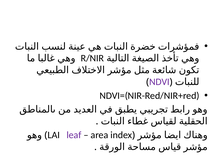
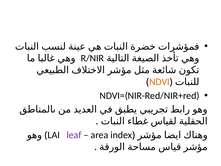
NDVI colour: purple -> orange (159, 82)
